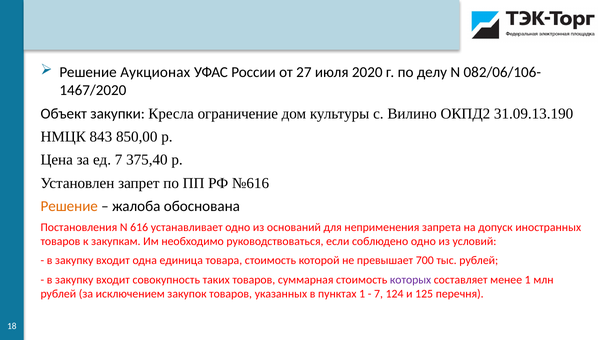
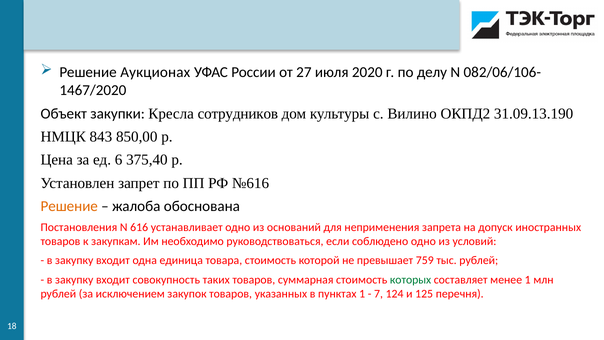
ограничение: ограничение -> сотрудников (238, 114)
ед 7: 7 -> 6 (119, 160)
700: 700 -> 759 (425, 260)
которых colour: purple -> green (411, 279)
